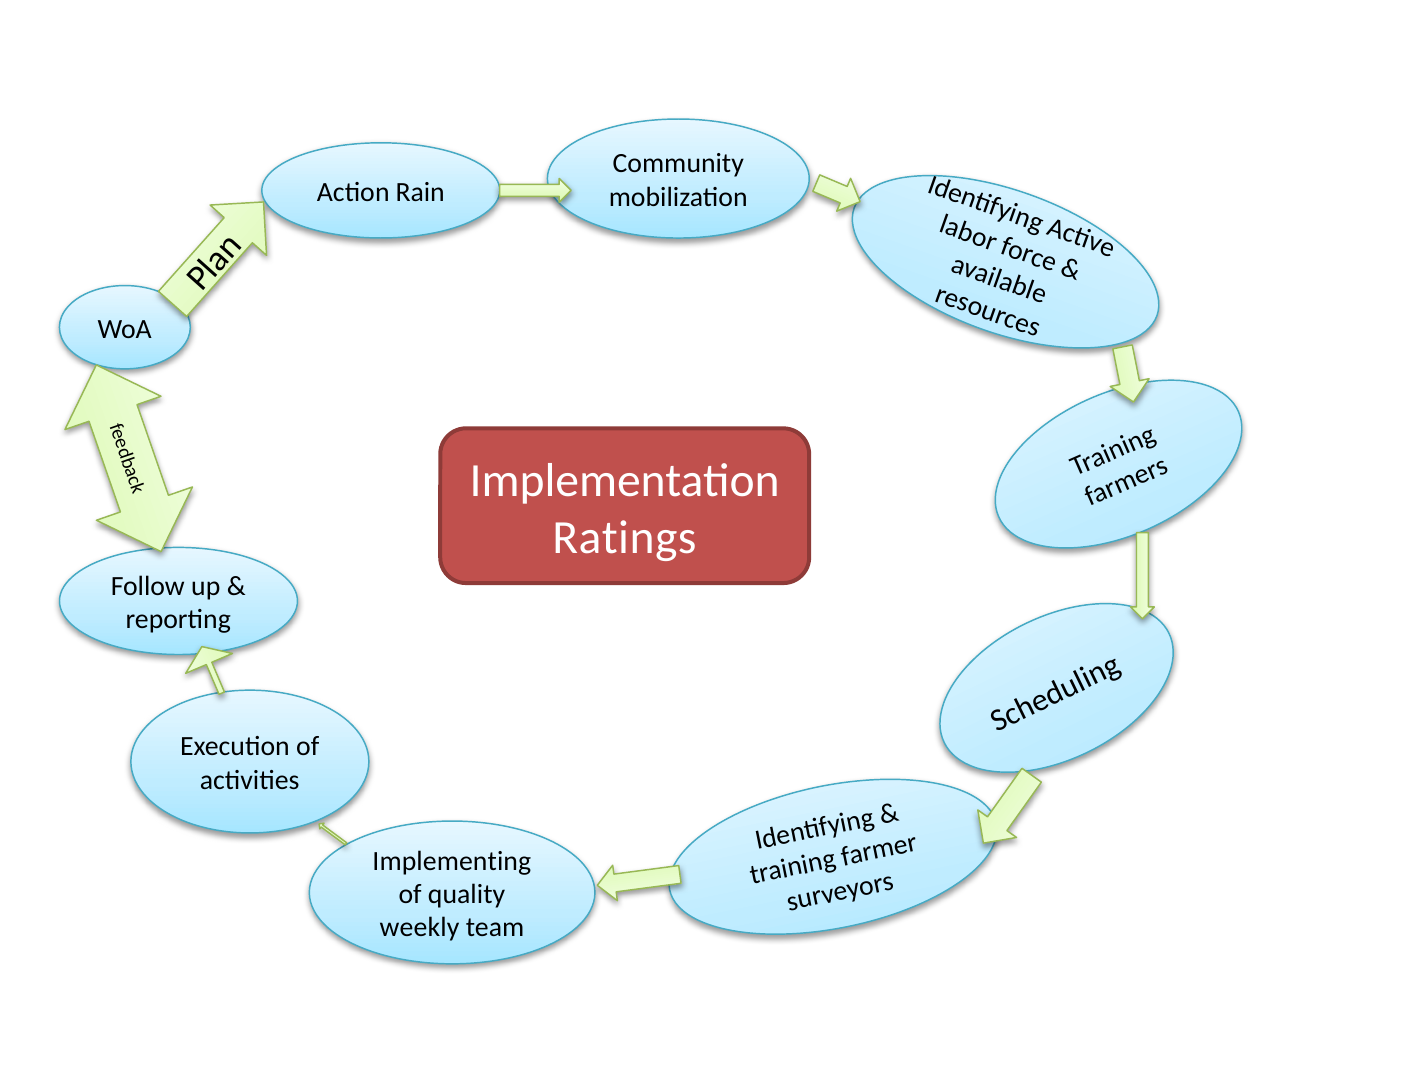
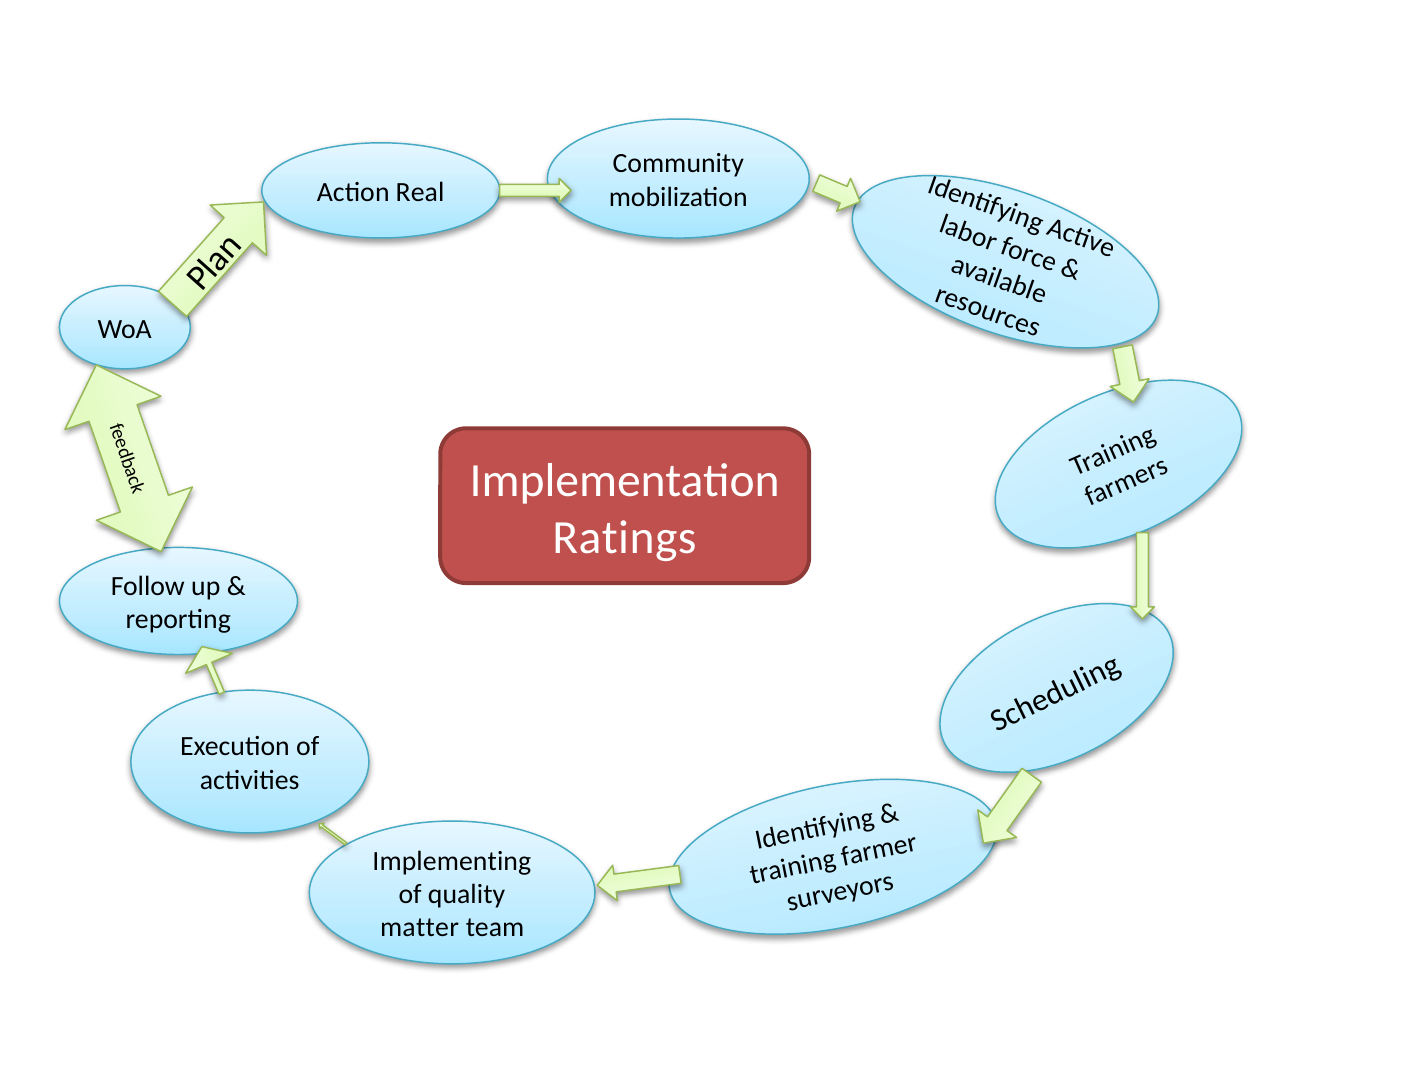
Rain: Rain -> Real (420, 192)
weekly: weekly -> matter (419, 928)
